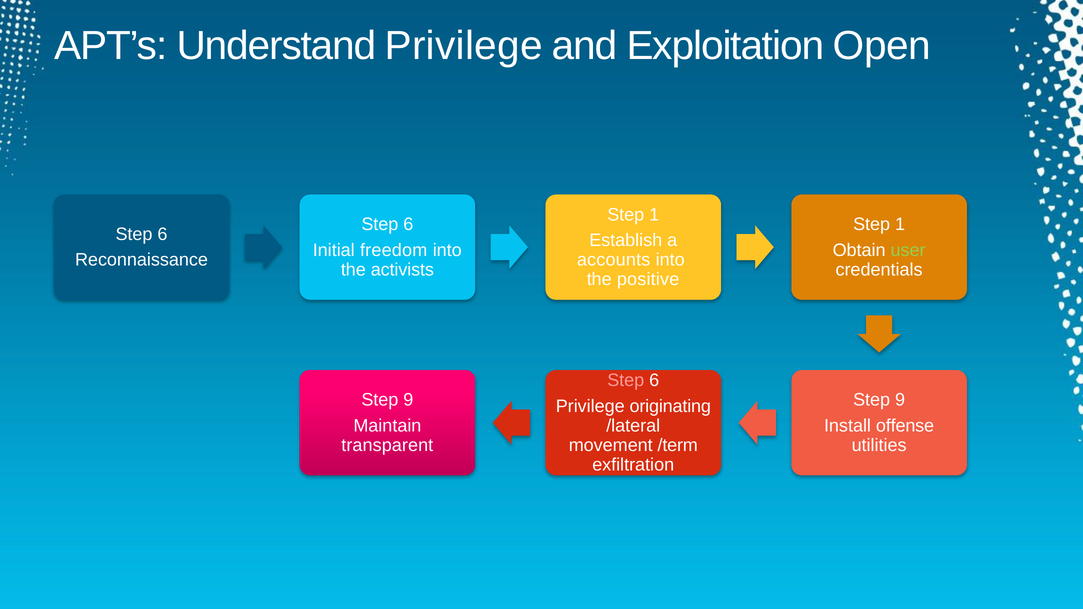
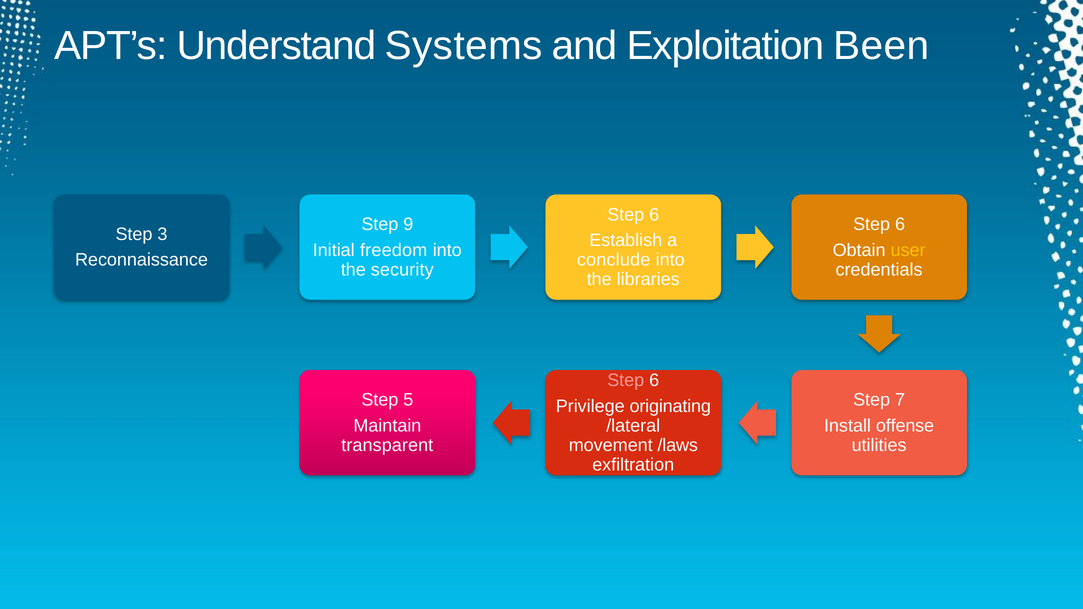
Understand Privilege: Privilege -> Systems (464, 46)
Open: Open -> Been (882, 46)
1: 1 -> 6 (654, 215)
6: 6 -> 9 (408, 225)
1: 1 -> 6 (900, 225)
6: 6 -> 3 (162, 234)
user colour: light green -> yellow (908, 250)
accounts: accounts -> conclude (614, 260)
activists: activists -> security (402, 270)
positive: positive -> libraries (648, 280)
9: 9 -> 5 (408, 400)
9: 9 -> 7 (900, 400)
/term: /term -> /laws (678, 445)
